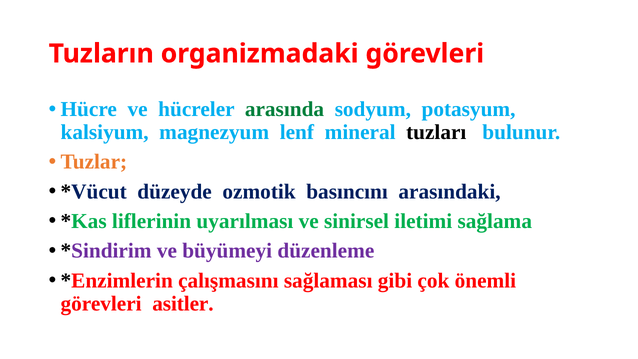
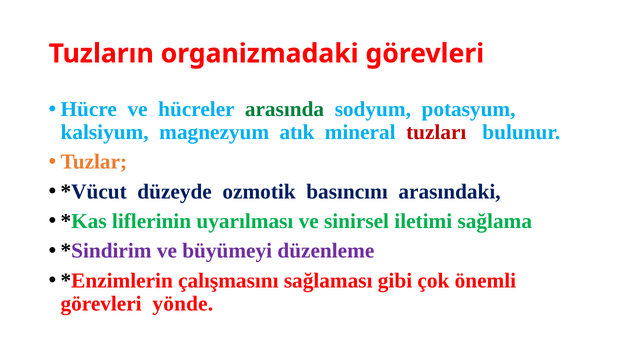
lenf: lenf -> atık (297, 132)
tuzları colour: black -> red (436, 132)
asitler: asitler -> yönde (183, 303)
